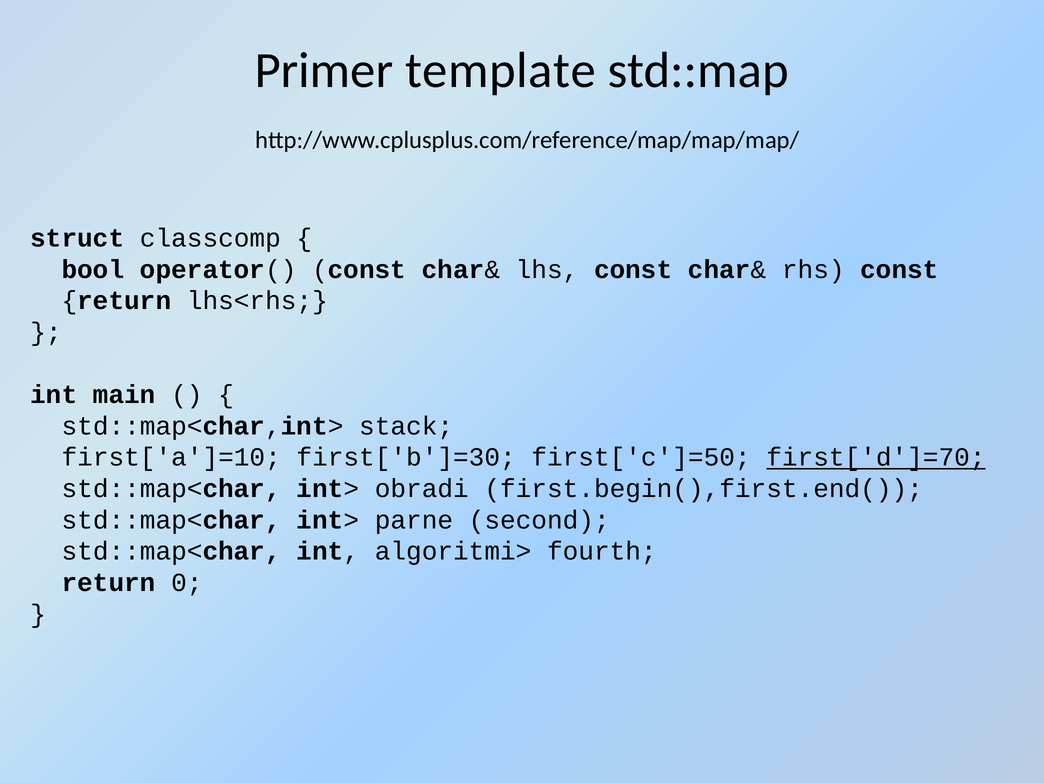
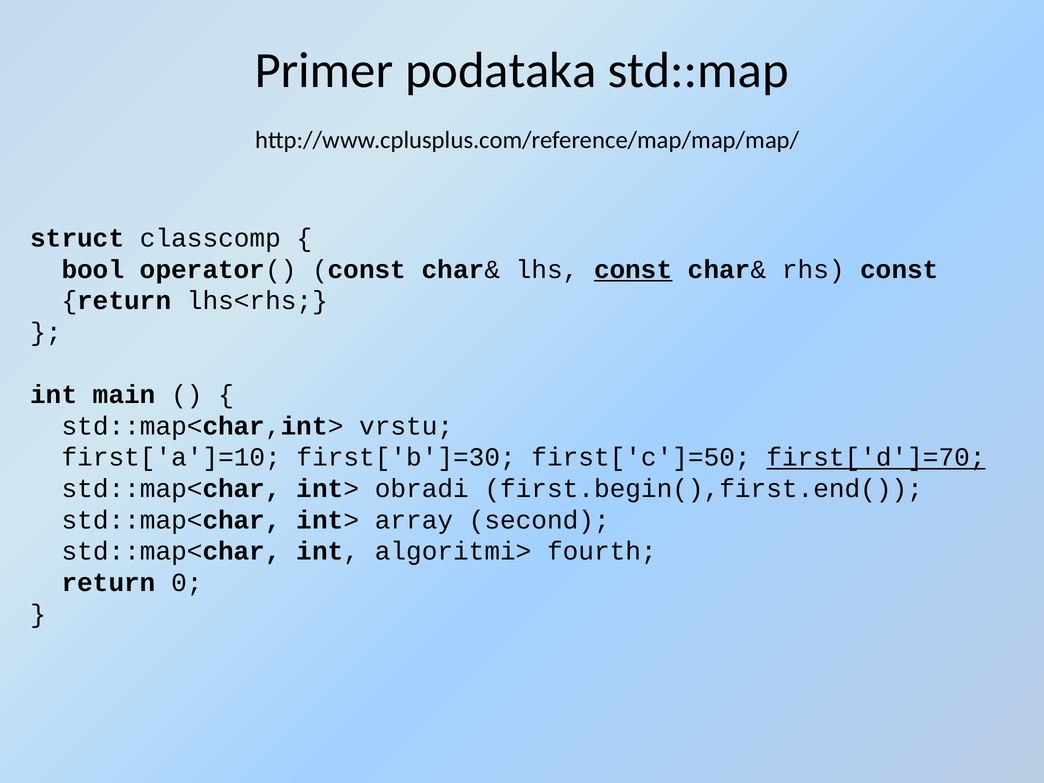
template: template -> podataka (501, 71)
const underline: none -> present (633, 269)
stack: stack -> vrstu (406, 426)
parne: parne -> array (414, 520)
